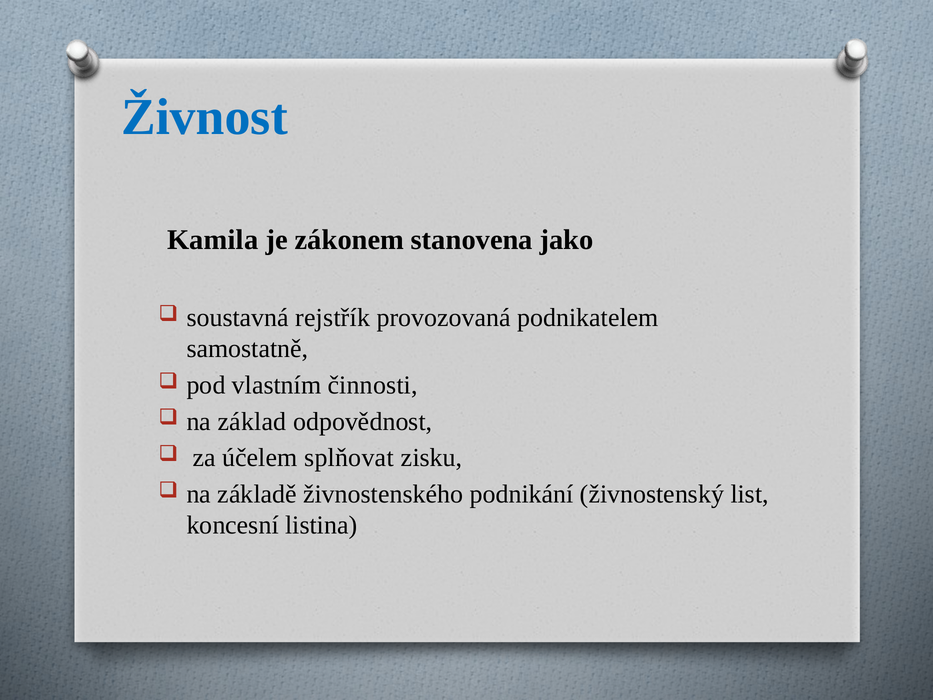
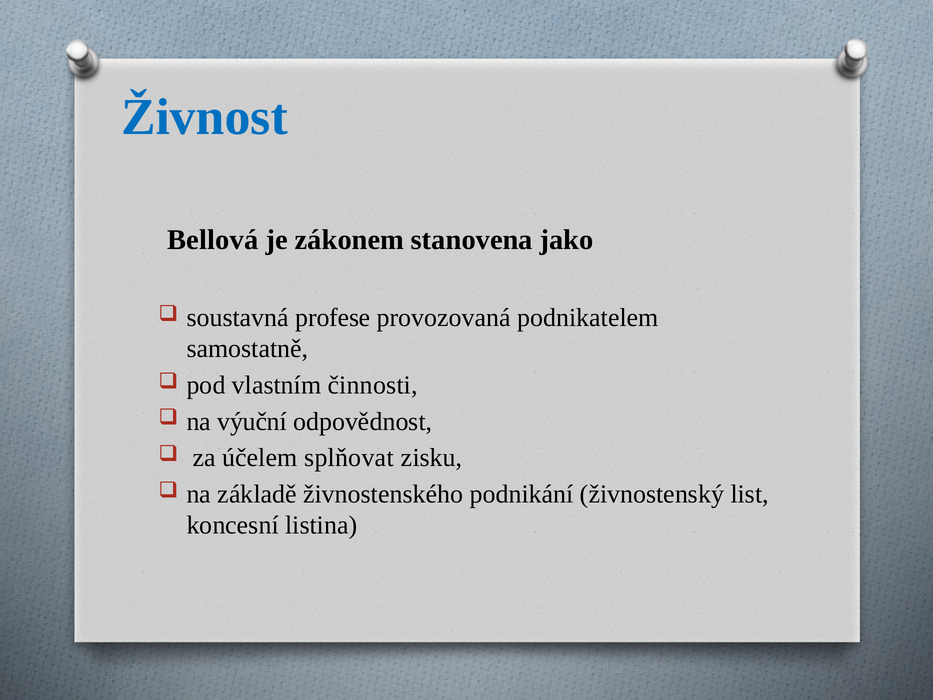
Kamila: Kamila -> Bellová (213, 240)
rejstřík: rejstřík -> profese (333, 318)
základ: základ -> výuční (252, 421)
